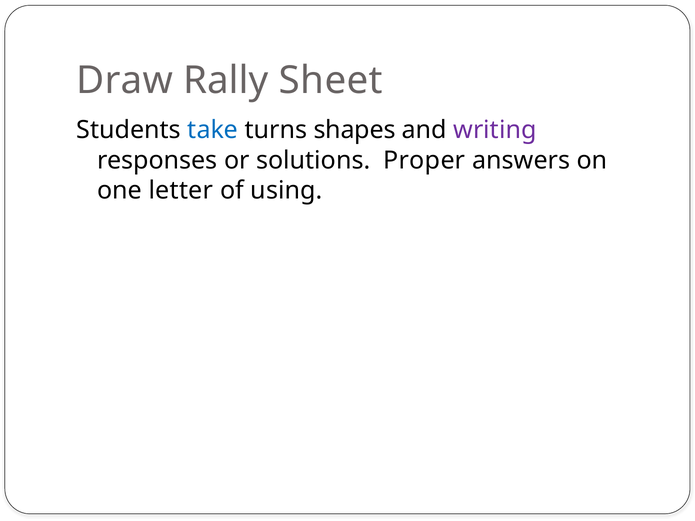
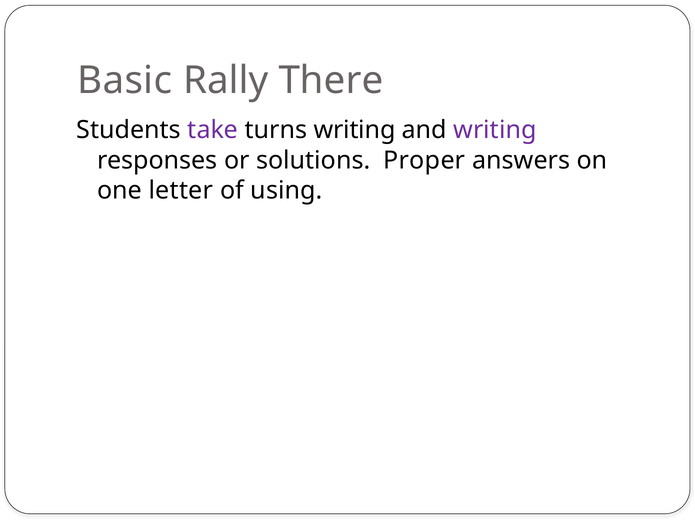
Draw: Draw -> Basic (125, 80)
Sheet: Sheet -> There (331, 80)
take colour: blue -> purple (213, 130)
turns shapes: shapes -> writing (355, 130)
